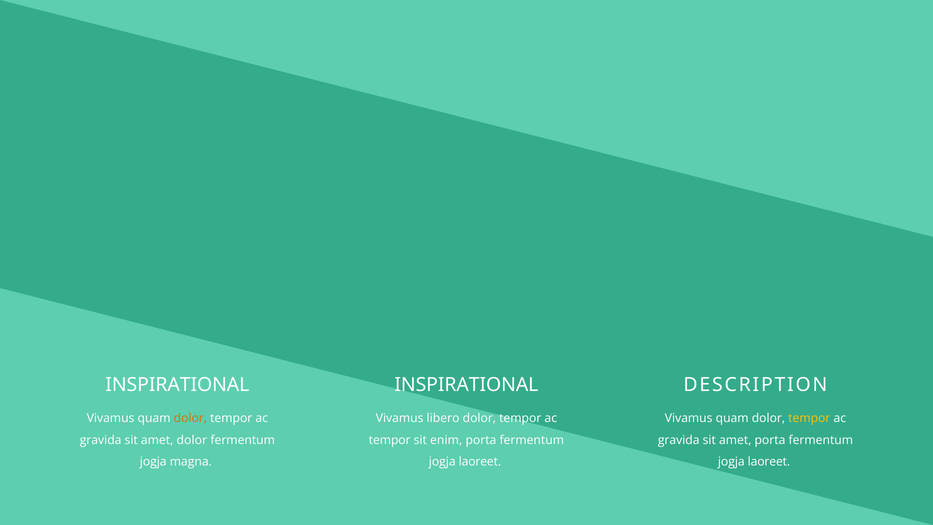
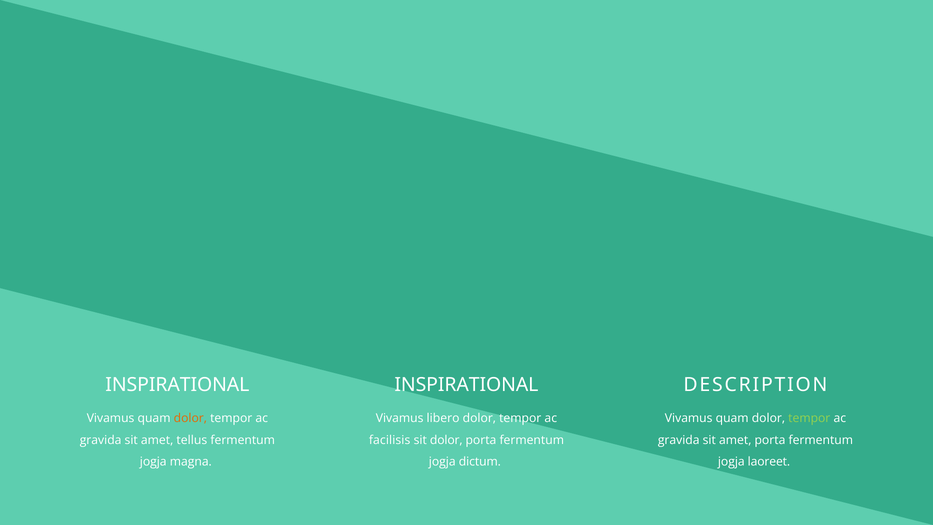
tempor colour: yellow -> light green (809, 418)
amet dolor: dolor -> tellus (192, 440)
tempor: tempor -> facilisis (390, 440)
sit enim: enim -> dolor (446, 440)
laoreet: laoreet -> dictum (480, 462)
